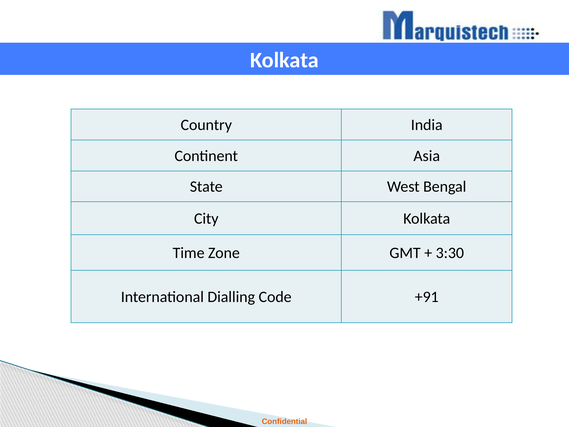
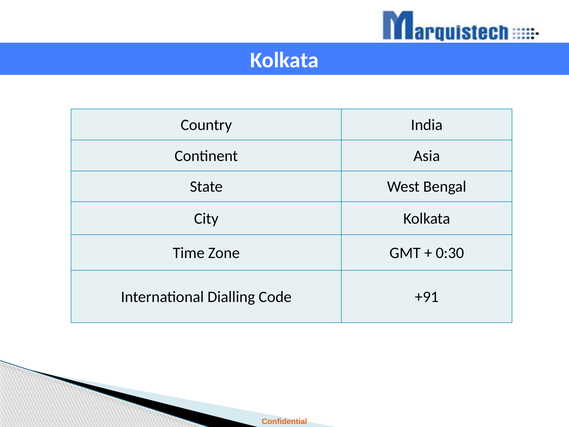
3:30: 3:30 -> 0:30 (450, 253)
